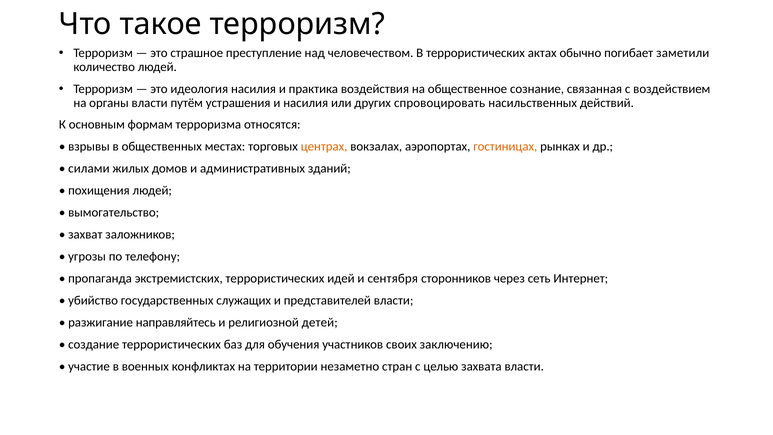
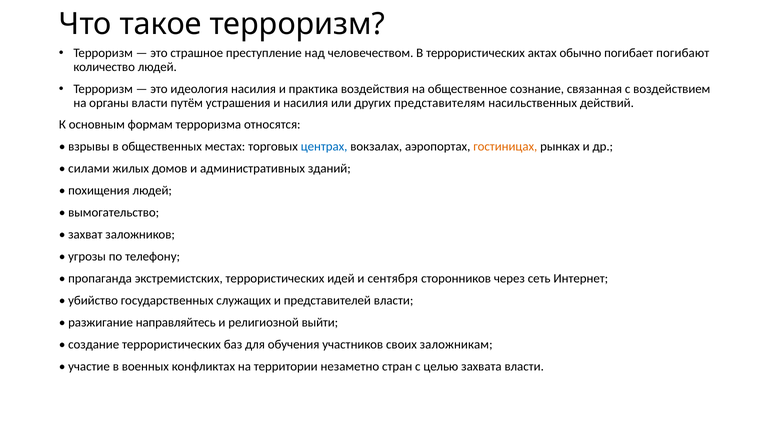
заметили: заметили -> погибают (683, 53)
спровоцировать: спровоцировать -> представителям (440, 103)
центрах colour: orange -> blue (324, 147)
детей: детей -> выйти (320, 322)
заключению: заключению -> заложникам (456, 344)
